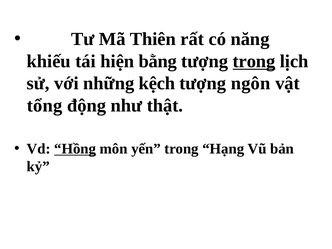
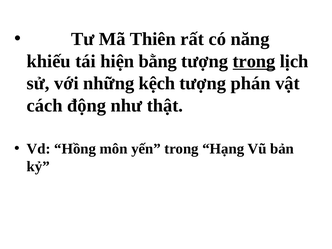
ngôn: ngôn -> phán (251, 83)
tổng: tổng -> cách (45, 106)
Hồng underline: present -> none (75, 149)
